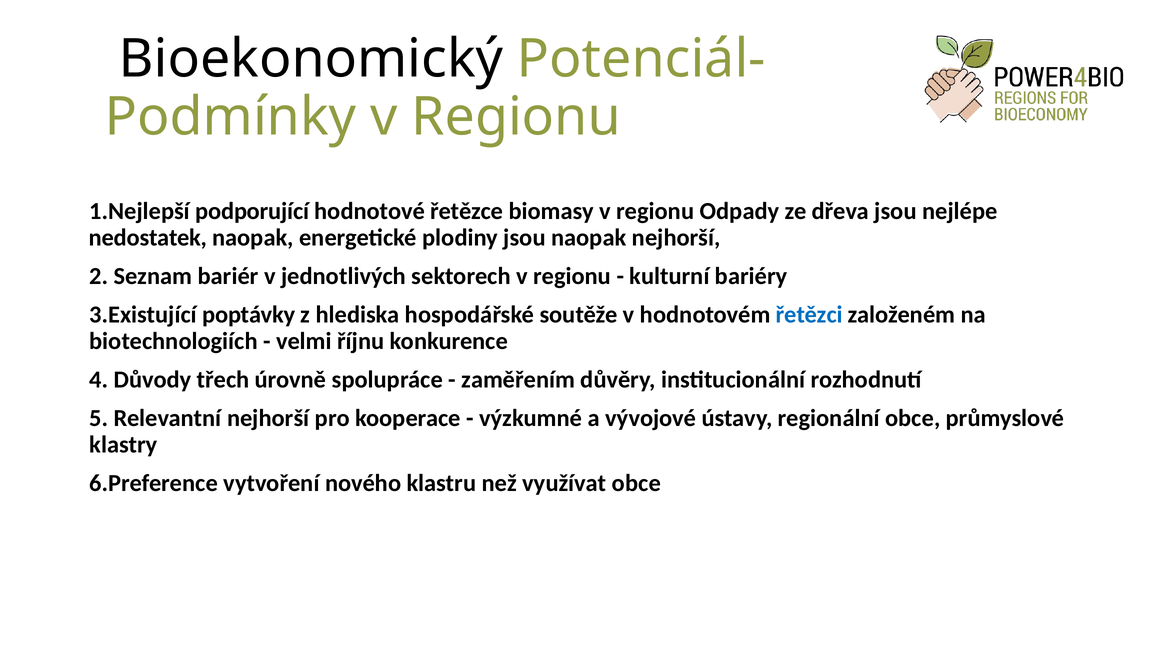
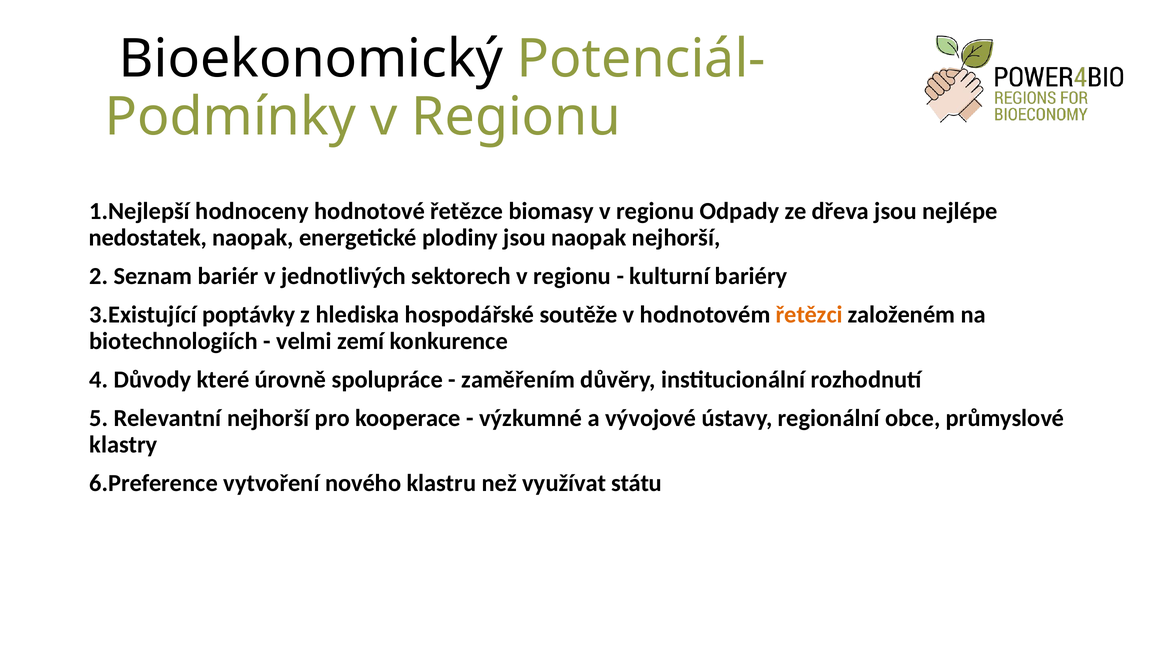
podporující: podporující -> hodnoceny (252, 211)
řetězci colour: blue -> orange (809, 315)
říjnu: říjnu -> zemí (361, 341)
třech: třech -> které (223, 380)
využívat obce: obce -> státu (637, 484)
